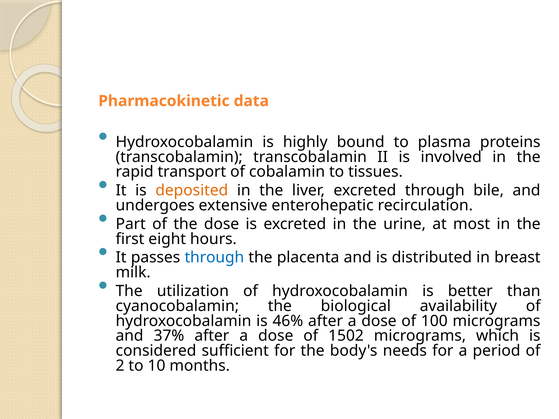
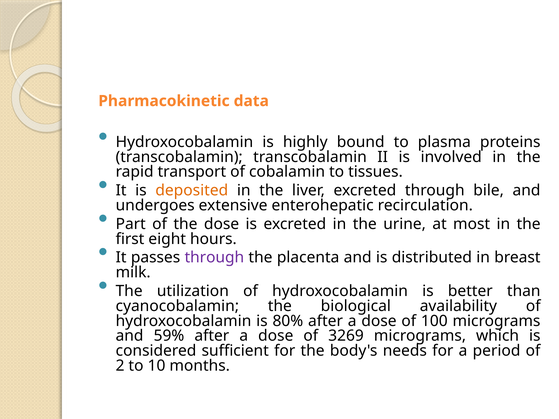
through colour: blue -> purple (214, 258)
46%: 46% -> 80% (288, 321)
37%: 37% -> 59% (169, 336)
1502: 1502 -> 3269 (346, 336)
